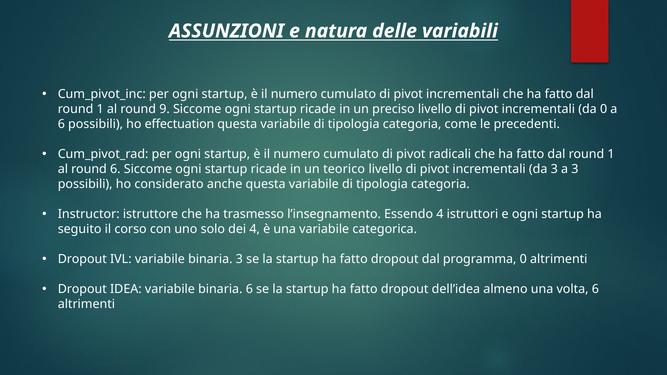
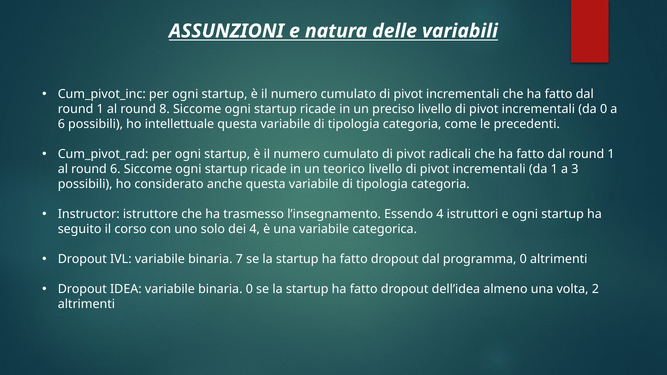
9: 9 -> 8 (165, 109)
effectuation: effectuation -> intellettuale (179, 124)
da 3: 3 -> 1 (554, 169)
binaria 3: 3 -> 7 (239, 259)
binaria 6: 6 -> 0 (249, 289)
volta 6: 6 -> 2 (595, 289)
